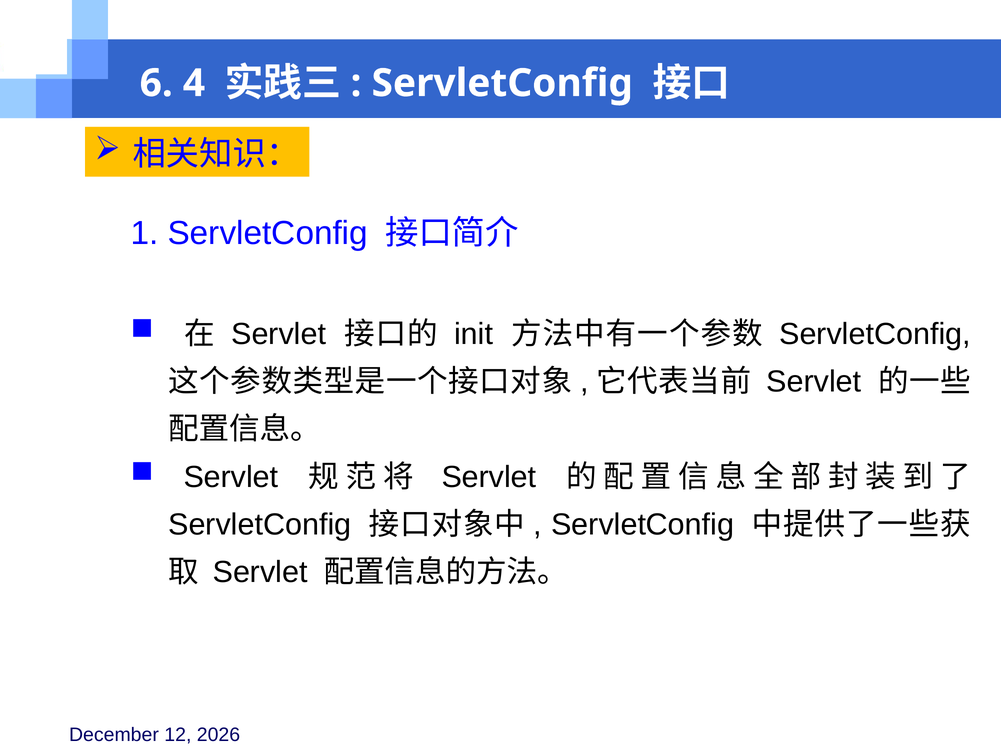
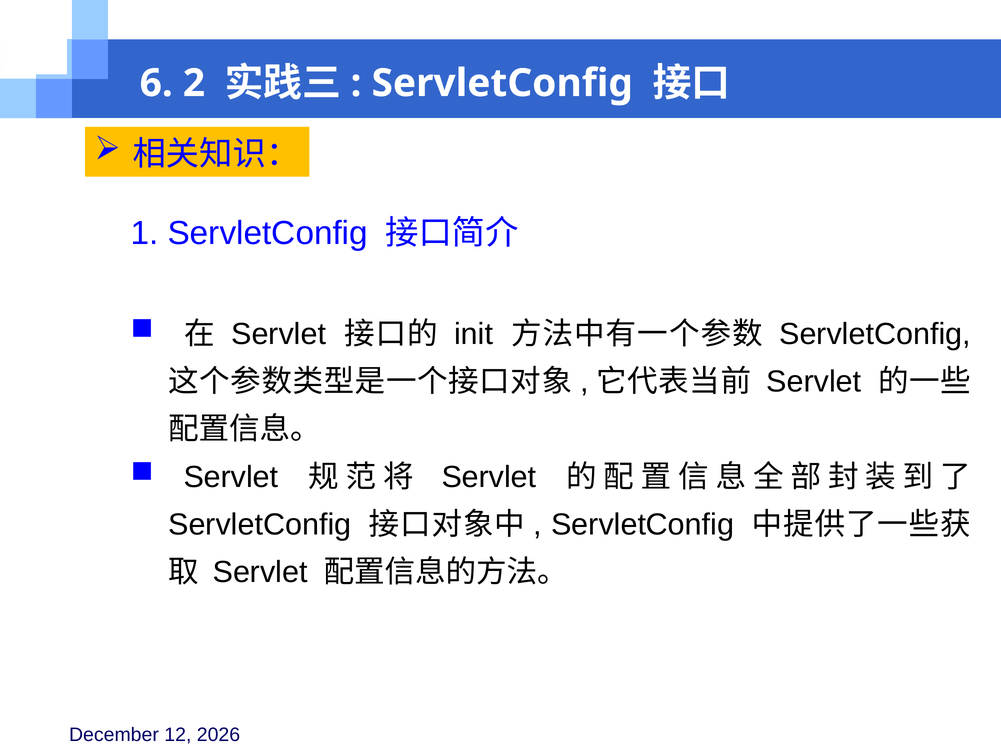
4: 4 -> 2 (194, 83)
